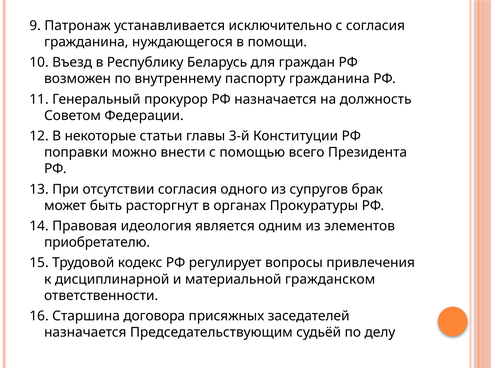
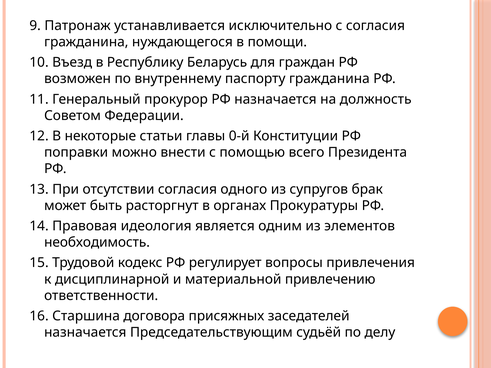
3-й: 3-й -> 0-й (239, 136)
приобретателю: приобретателю -> необходимость (97, 243)
гражданском: гражданском -> привлечению (330, 279)
